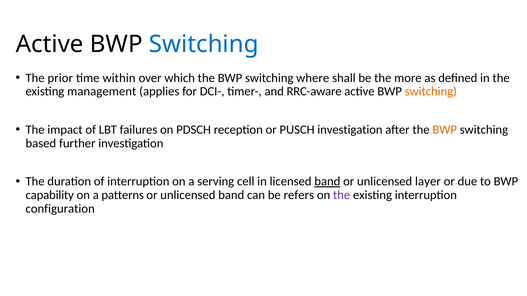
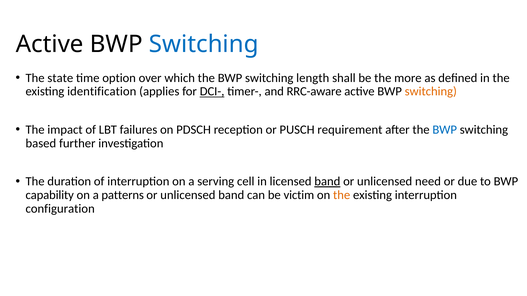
prior: prior -> state (60, 78)
within: within -> option (119, 78)
where: where -> length (313, 78)
management: management -> identification (102, 92)
DCI- underline: none -> present (212, 92)
PUSCH investigation: investigation -> requirement (350, 130)
BWP colour: orange -> blue (445, 130)
layer: layer -> need (428, 182)
refers: refers -> victim (299, 195)
the colour: purple -> orange (342, 195)
